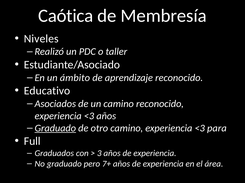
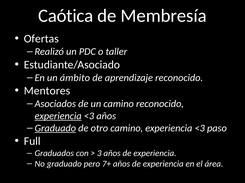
Niveles: Niveles -> Ofertas (41, 39)
Educativo: Educativo -> Mentores (47, 91)
experiencia underline: none -> present (58, 116)
para: para -> paso (217, 129)
